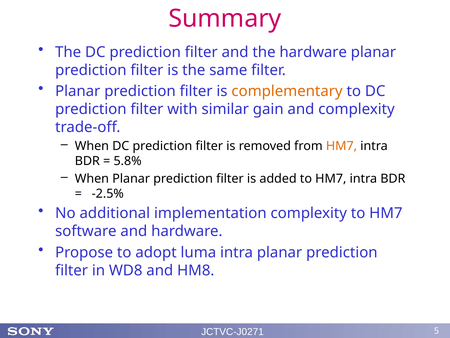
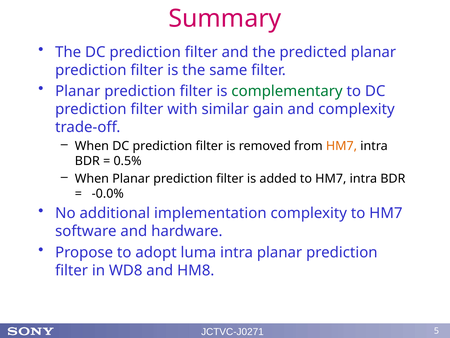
the hardware: hardware -> predicted (313, 52)
complementary colour: orange -> green (287, 91)
5.8%: 5.8% -> 0.5% (128, 161)
-2.5%: -2.5% -> -0.0% (108, 193)
